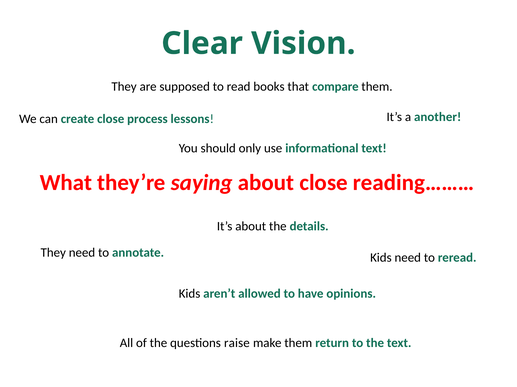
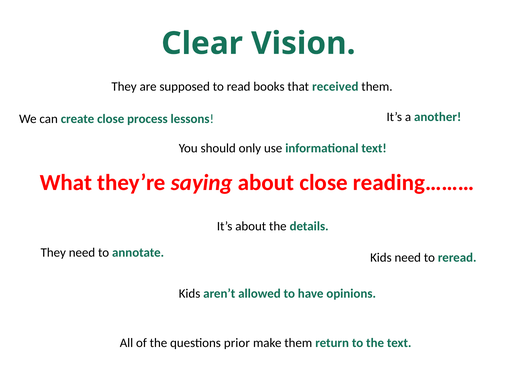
compare: compare -> received (335, 87)
raise: raise -> prior (237, 344)
